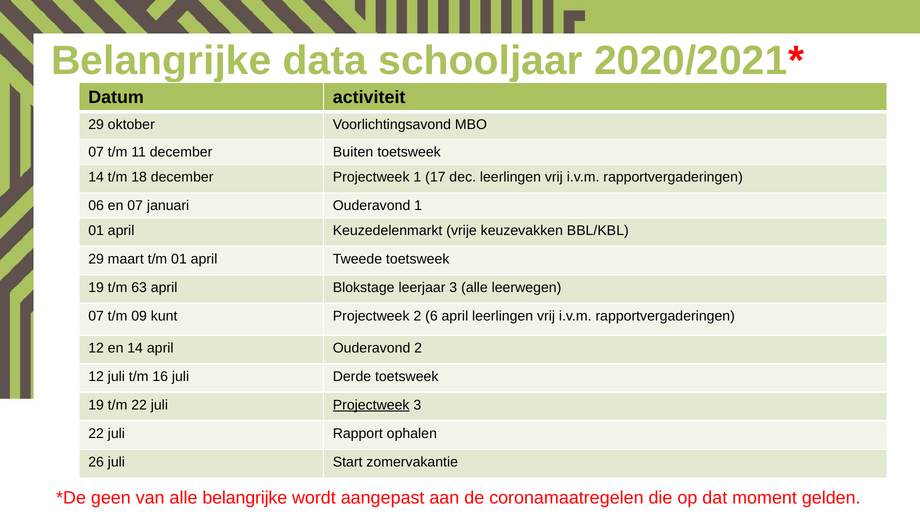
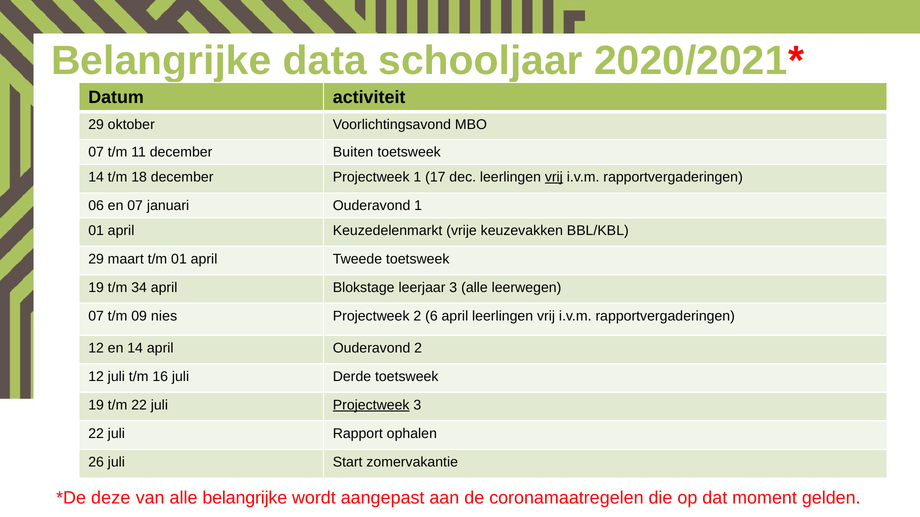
vrij underline: none -> present (554, 177)
63: 63 -> 34 (139, 288)
kunt: kunt -> nies (164, 316)
geen: geen -> deze (111, 499)
